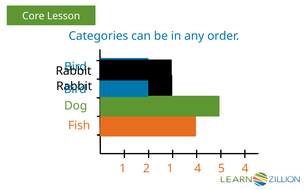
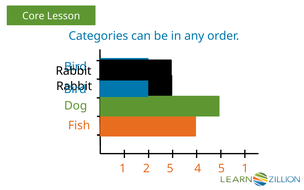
2 1: 1 -> 5 (170, 168)
5 4: 4 -> 1 (245, 168)
